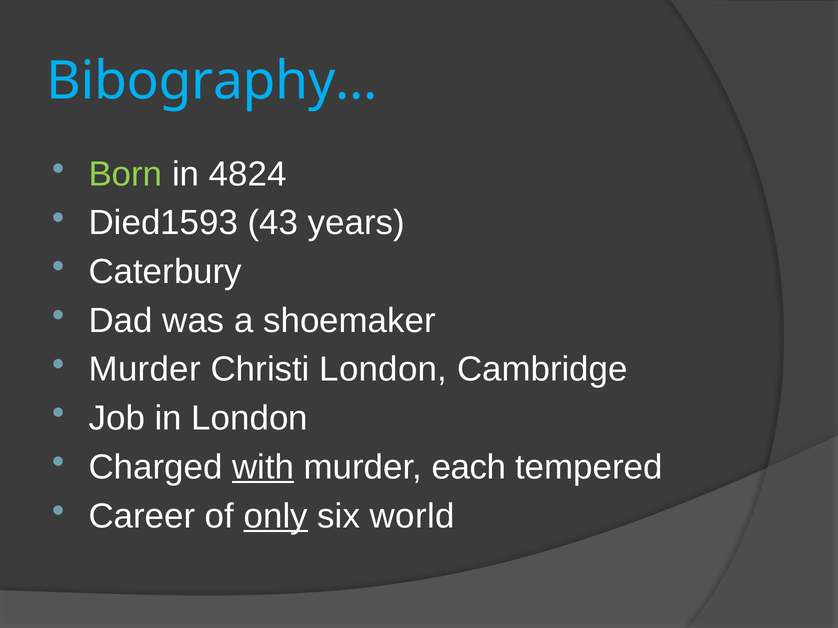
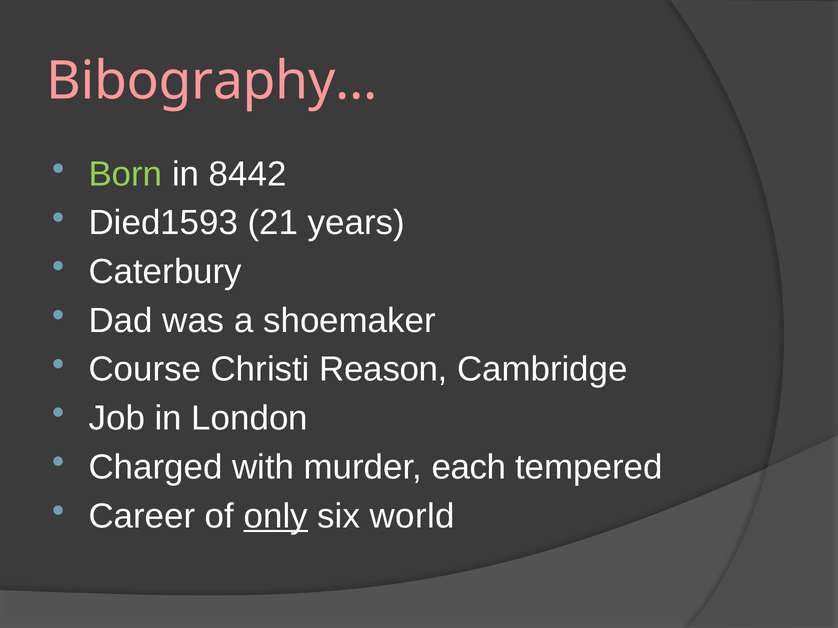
Bibography… colour: light blue -> pink (212, 81)
4824: 4824 -> 8442 (248, 174)
43: 43 -> 21 (273, 223)
Murder: Murder -> Course (145, 370)
Christi London: London -> Reason (383, 370)
with underline: present -> none (263, 468)
